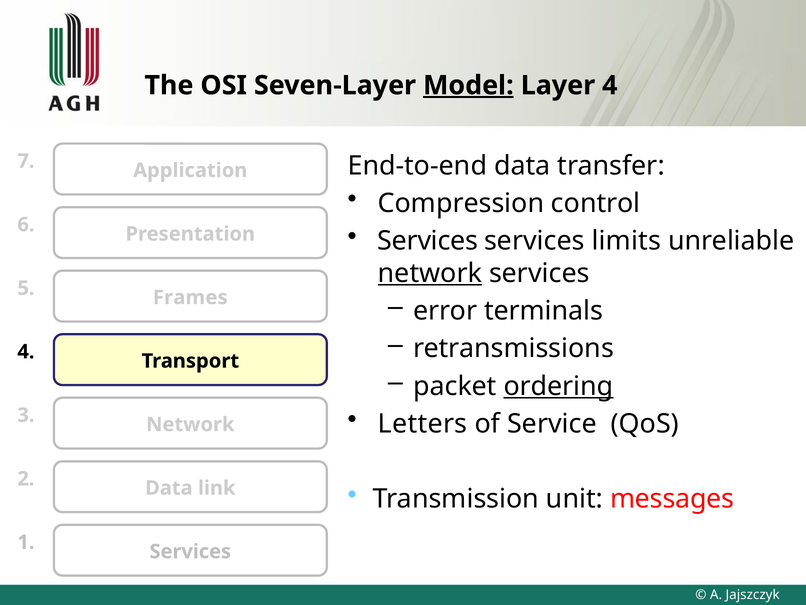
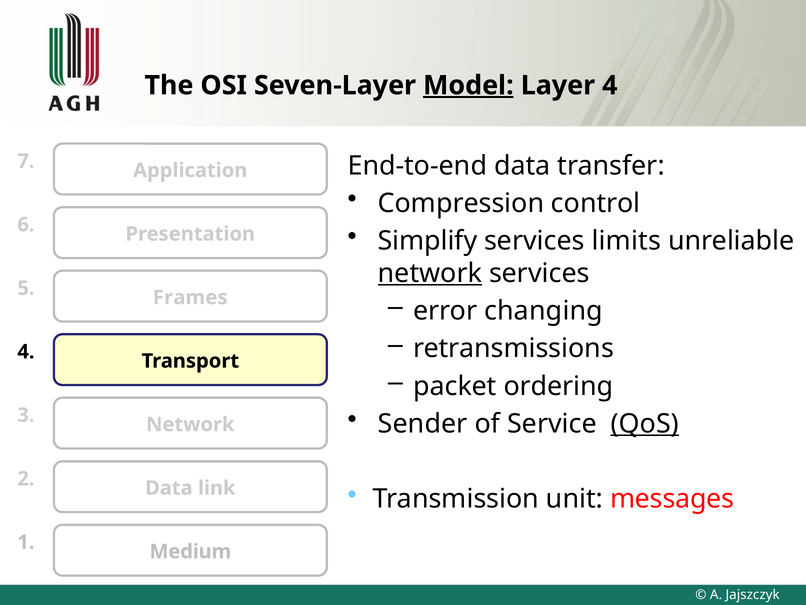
Services: Services -> Simplify (428, 241)
terminals: terminals -> changing (544, 311)
ordering underline: present -> none (559, 386)
Letters: Letters -> Sender (423, 423)
QoS underline: none -> present (645, 423)
Services: Services -> Medium (190, 551)
